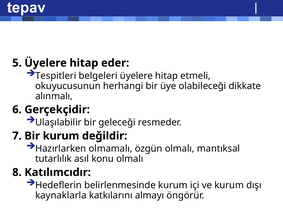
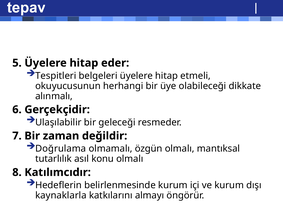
Bir kurum: kurum -> zaman (61, 136)
Hazırlarken: Hazırlarken -> Doğrulama (61, 149)
